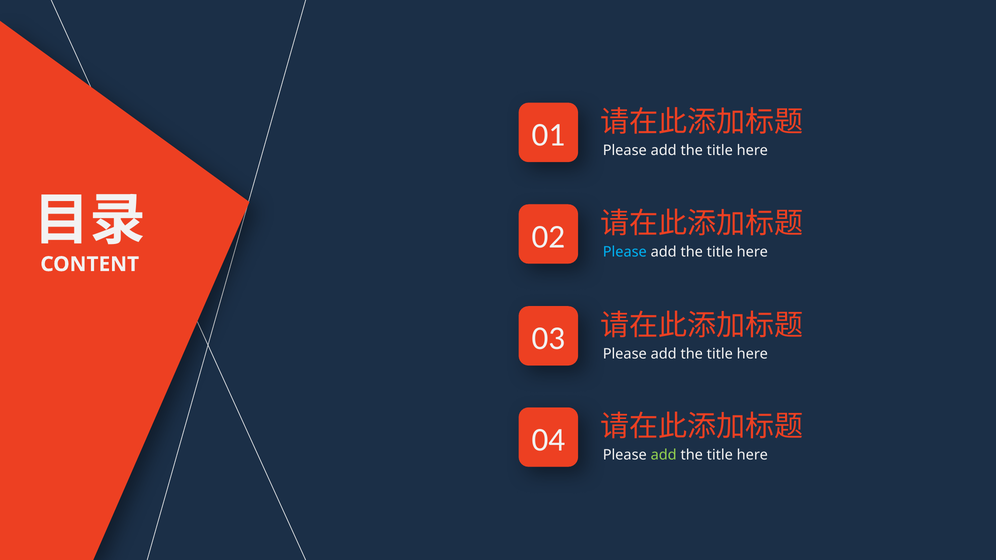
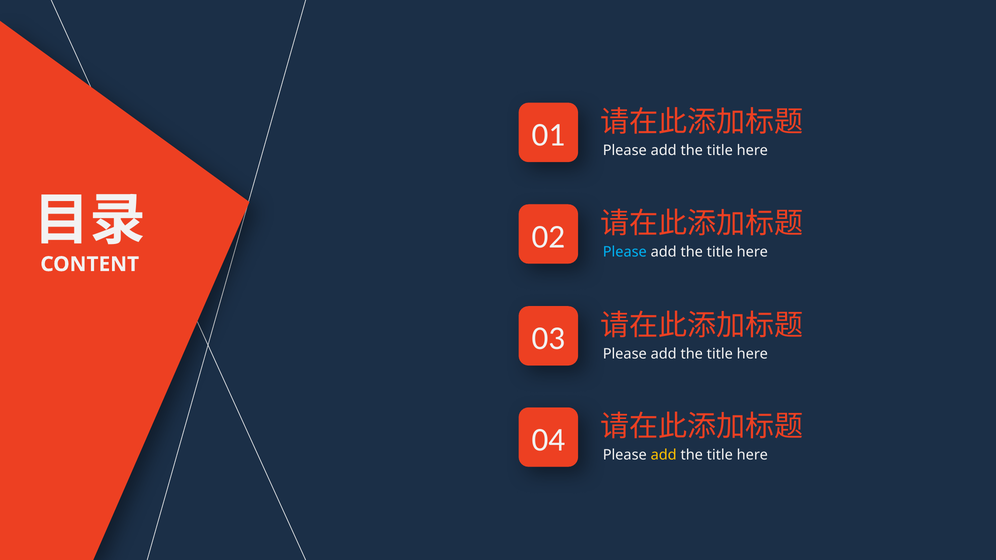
add colour: light green -> yellow (664, 455)
